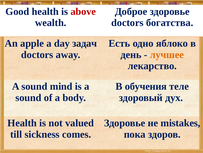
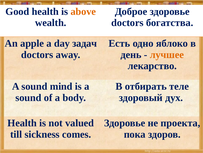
above colour: red -> orange (83, 11)
обучения: обучения -> отбирать (146, 86)
mistakes: mistakes -> проекта (180, 123)
